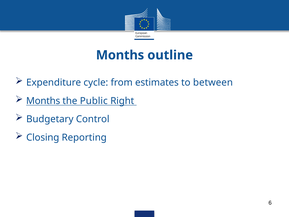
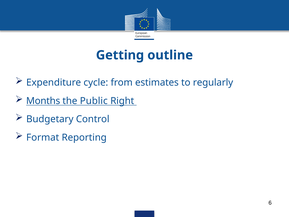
Months: Months -> Getting (120, 55)
between: between -> regularly (213, 82)
Closing: Closing -> Format (43, 137)
